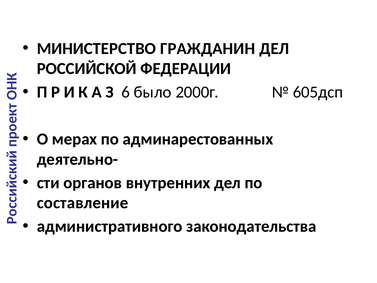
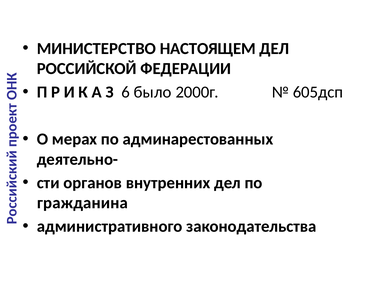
ГРАЖДАНИН: ГРАЖДАНИН -> НАСТОЯЩЕМ (208, 48)
составление: составление -> гражданина (83, 203)
